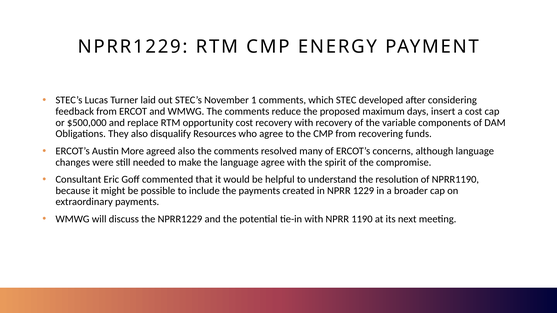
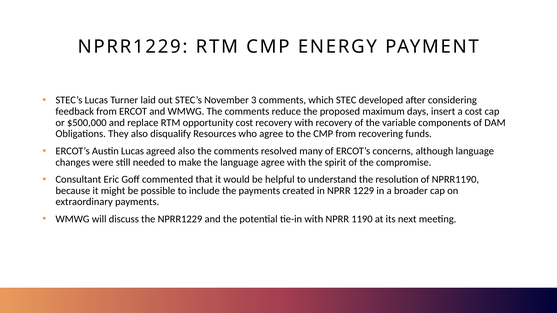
1: 1 -> 3 (254, 100)
Austin More: More -> Lucas (133, 151)
